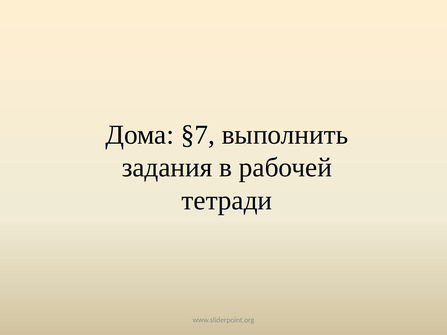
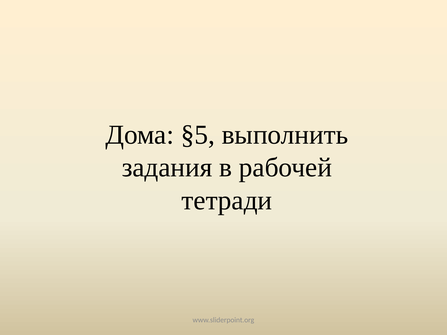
§7: §7 -> §5 (198, 135)
